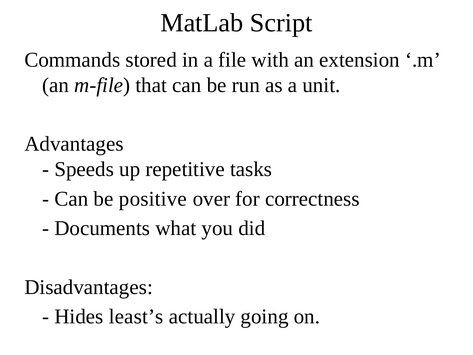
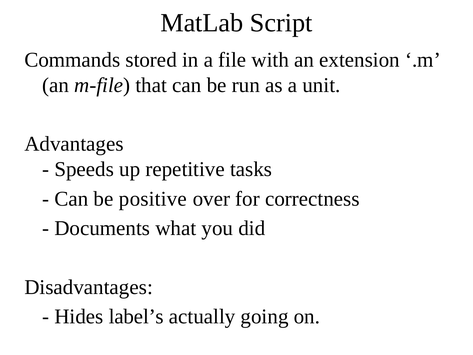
least’s: least’s -> label’s (136, 316)
